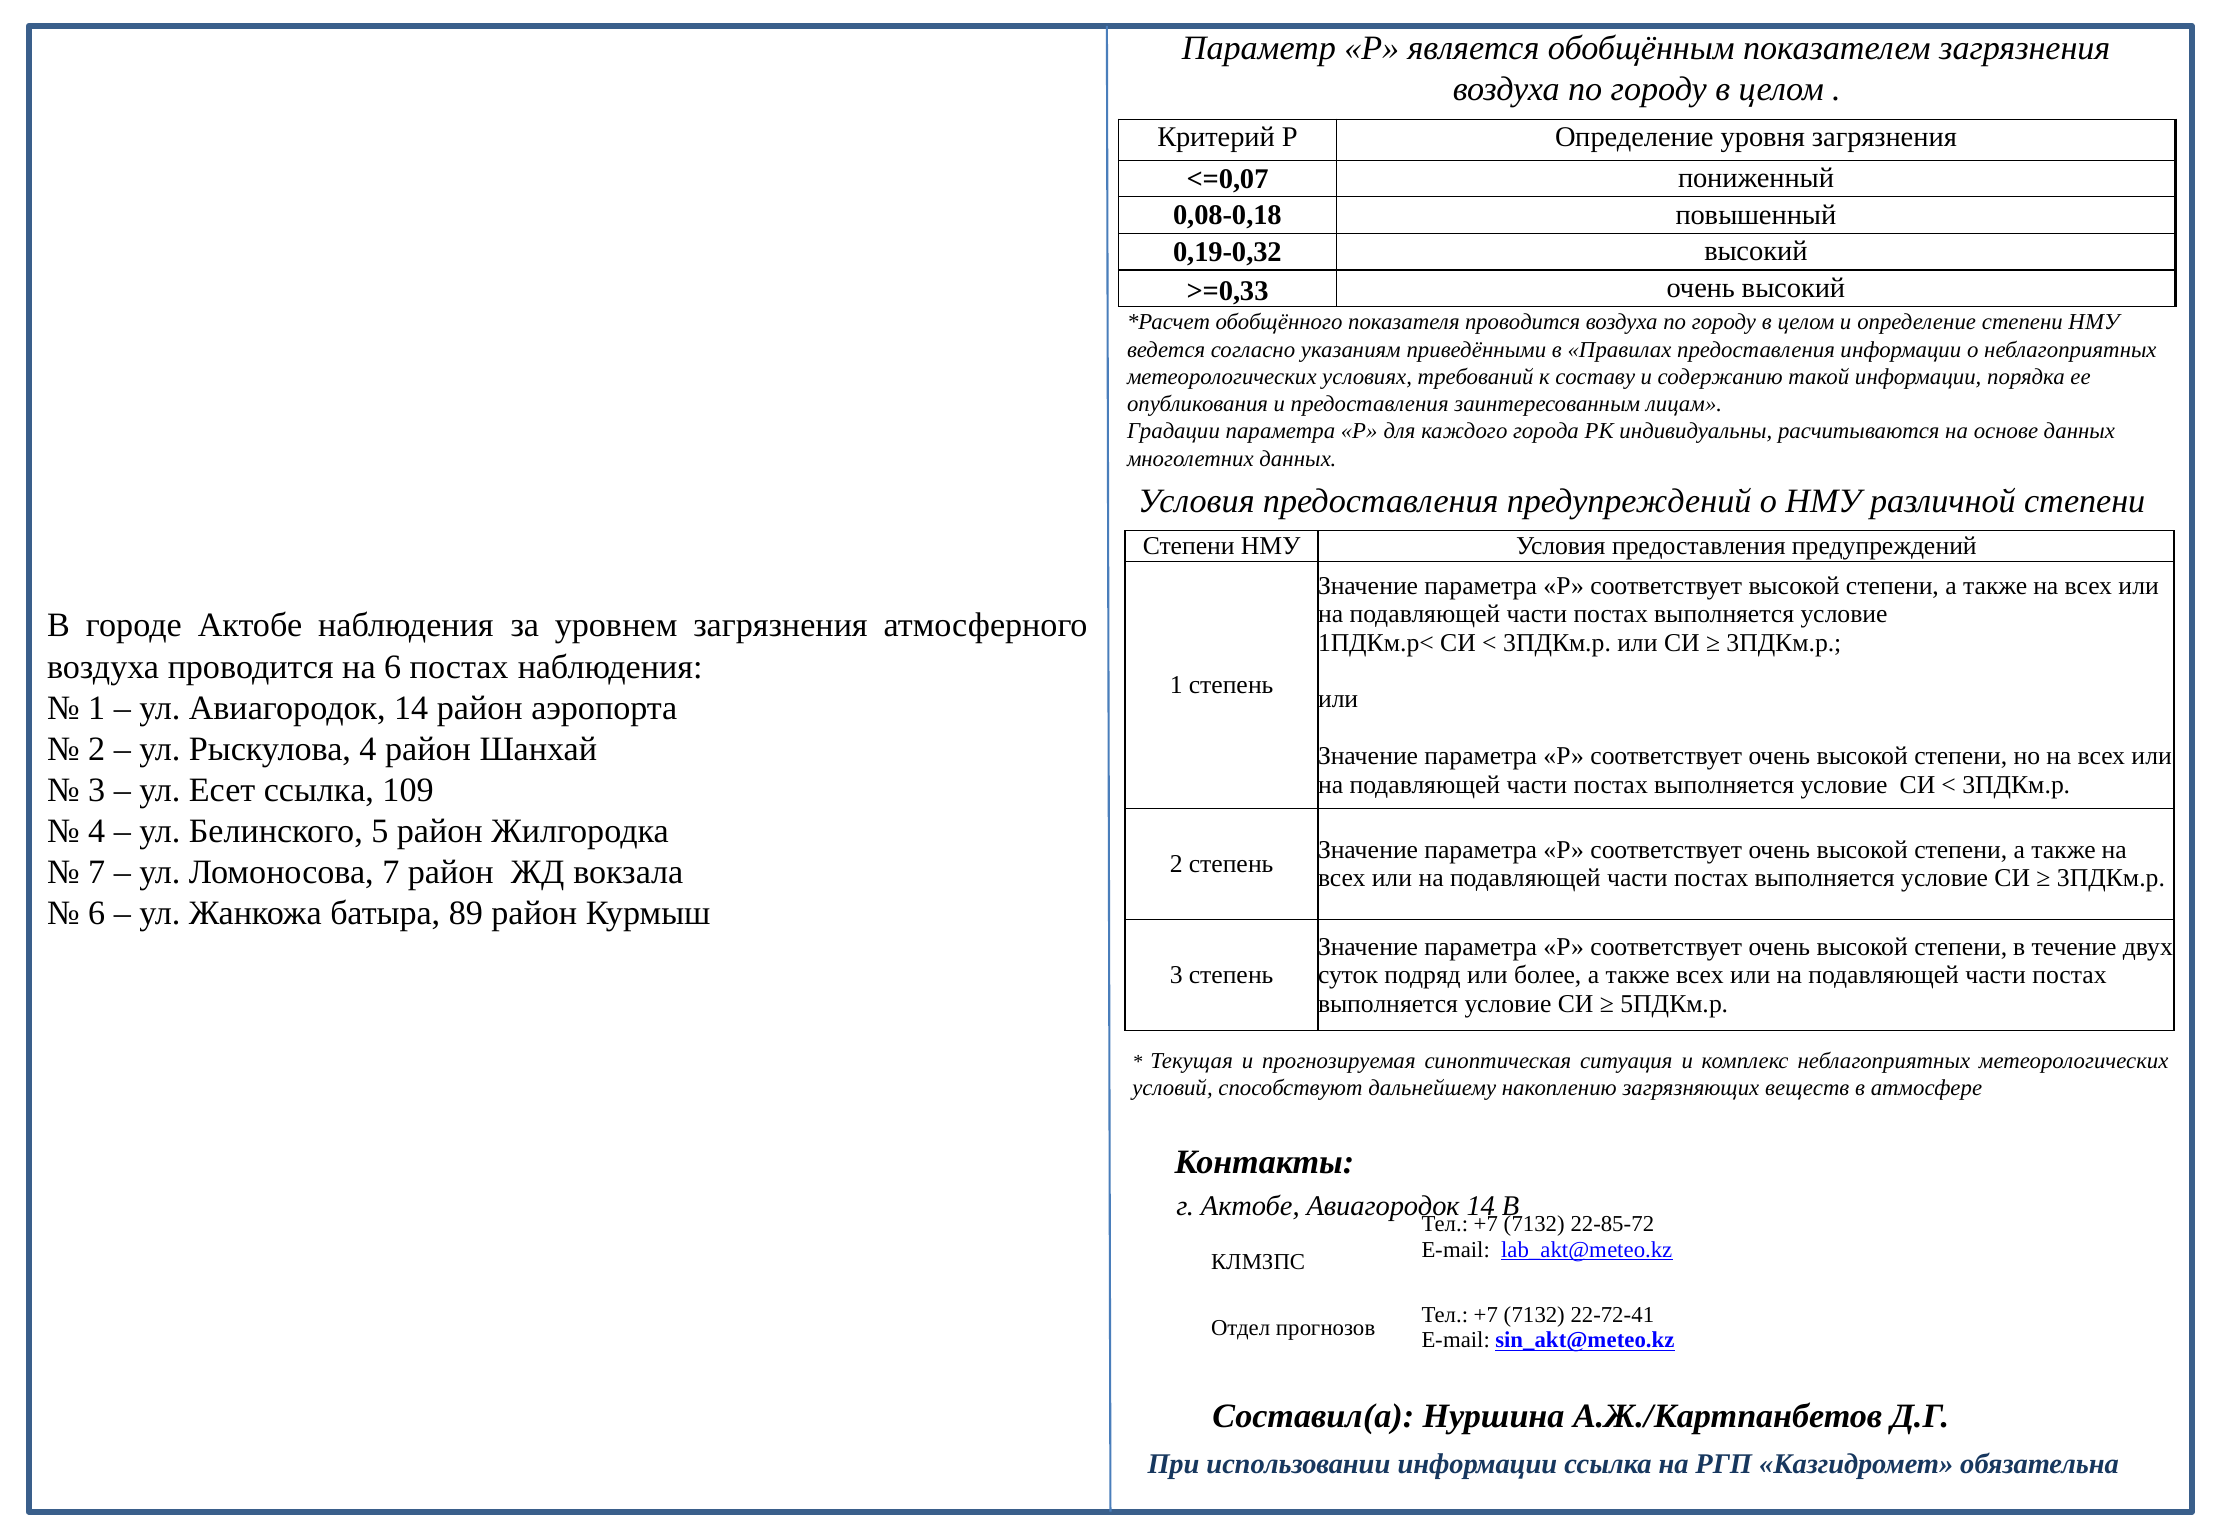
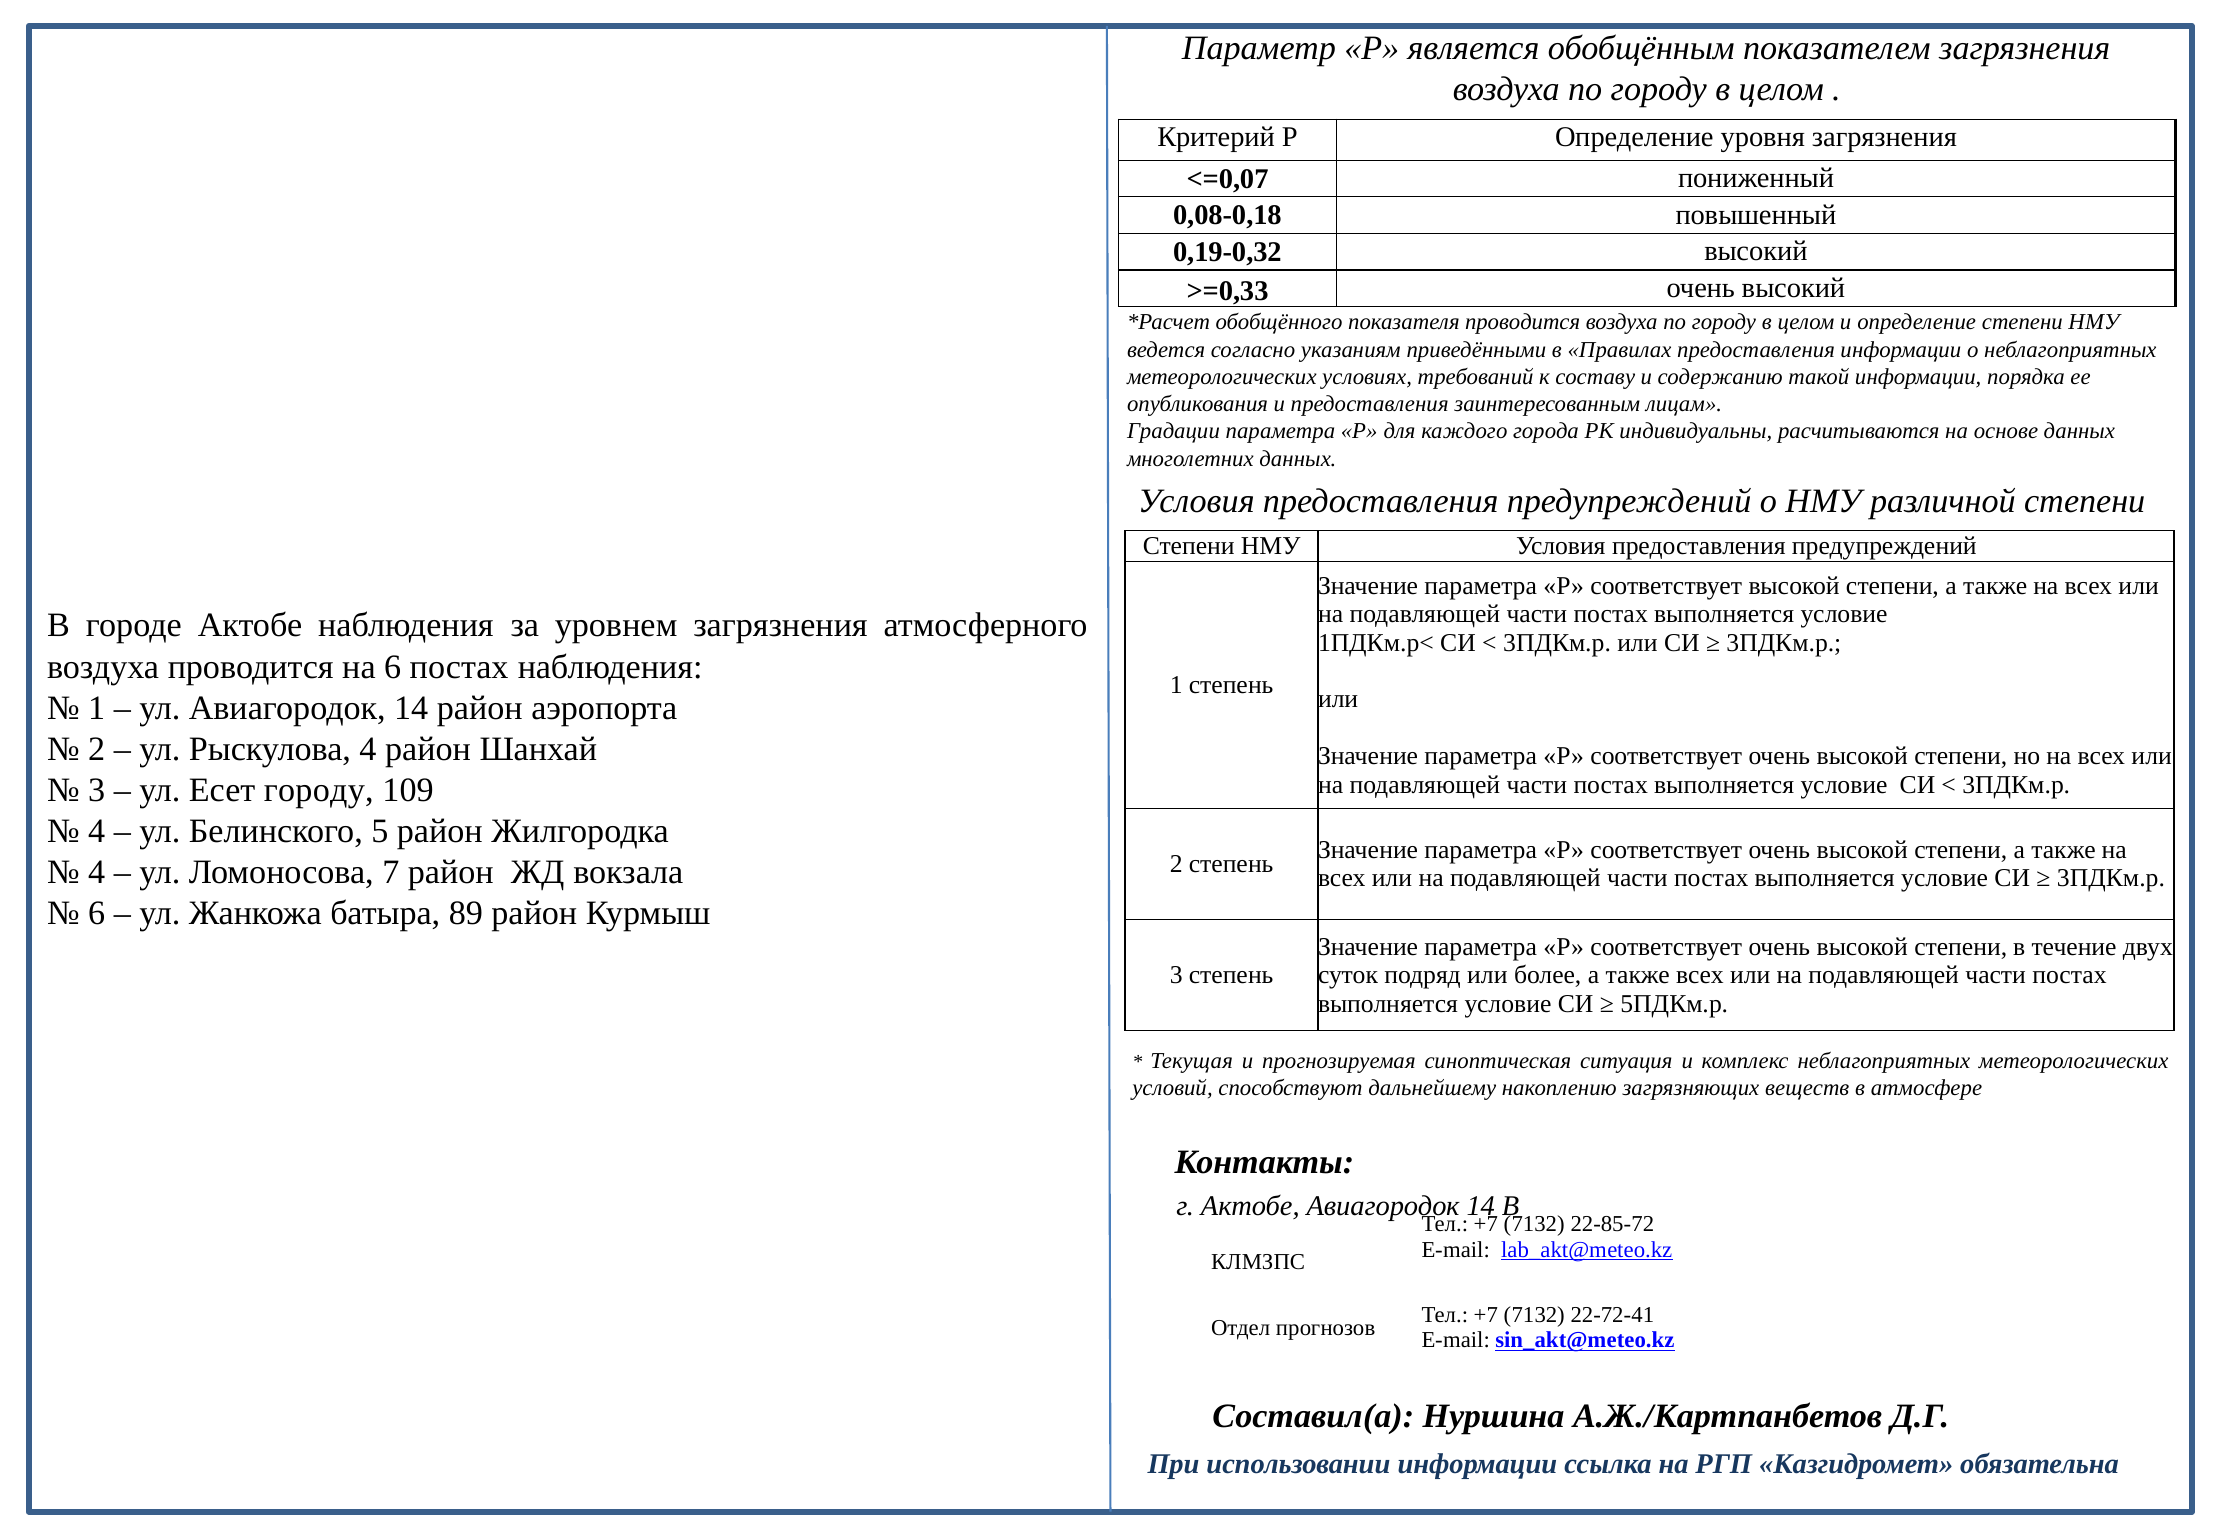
Есет ссылка: ссылка -> городу (319, 790)
7: 7 -> 4 (97, 872)
